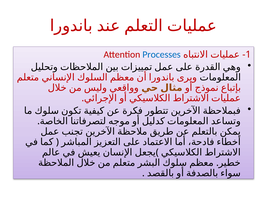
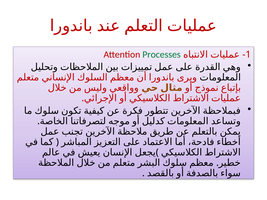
Processes colour: blue -> green (162, 55)
